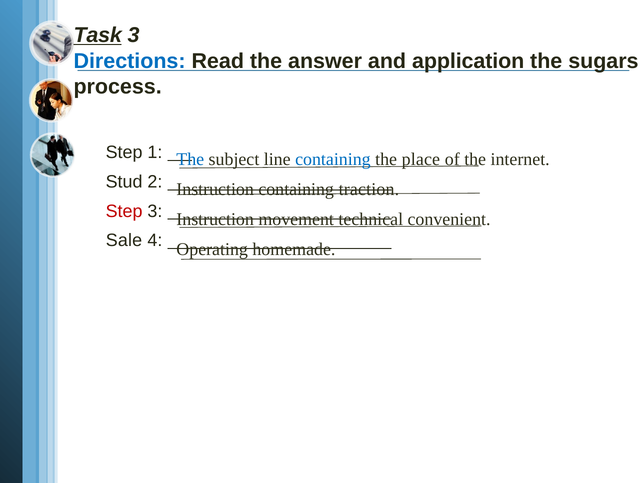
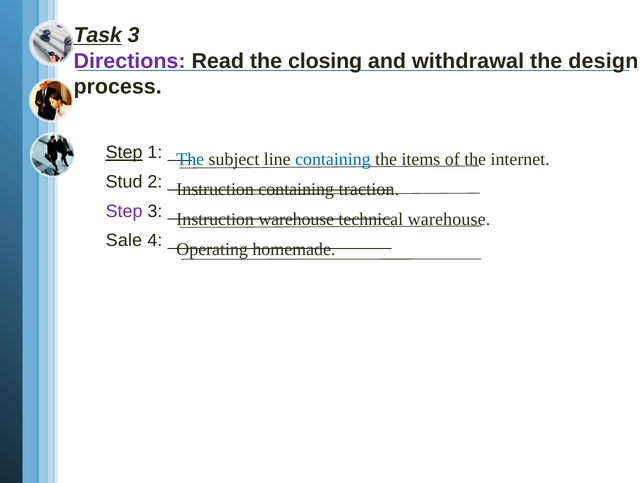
Directions colour: blue -> purple (130, 61)
answer: answer -> closing (325, 61)
application: application -> withdrawal (468, 61)
sugars: sugars -> design (603, 61)
Step underline: none -> present (124, 153)
place: place -> items (421, 159)
Step colour: red -> purple (124, 211)
Instruction movement: movement -> warehouse (296, 219)
technical convenient: convenient -> warehouse (449, 219)
